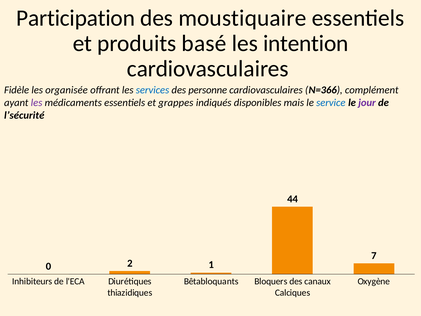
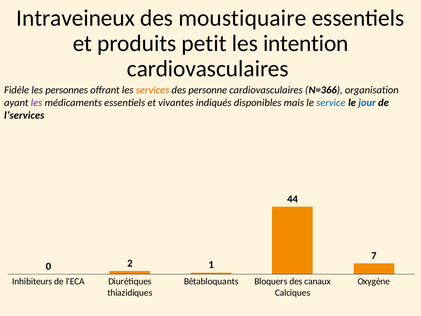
Participation: Participation -> Intraveineux (76, 18)
basé: basé -> petit (204, 43)
organisée: organisée -> personnes (67, 90)
services colour: blue -> orange (153, 90)
complément: complément -> organisation (372, 90)
grappes: grappes -> vivantes (176, 103)
jour colour: purple -> blue (367, 103)
l’sécurité: l’sécurité -> l’services (24, 115)
